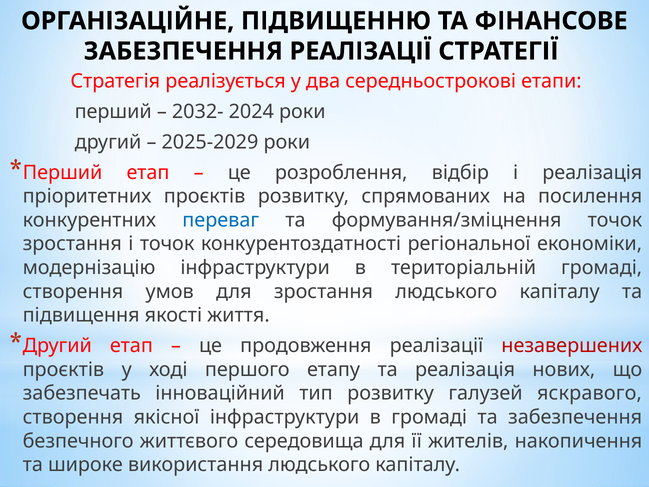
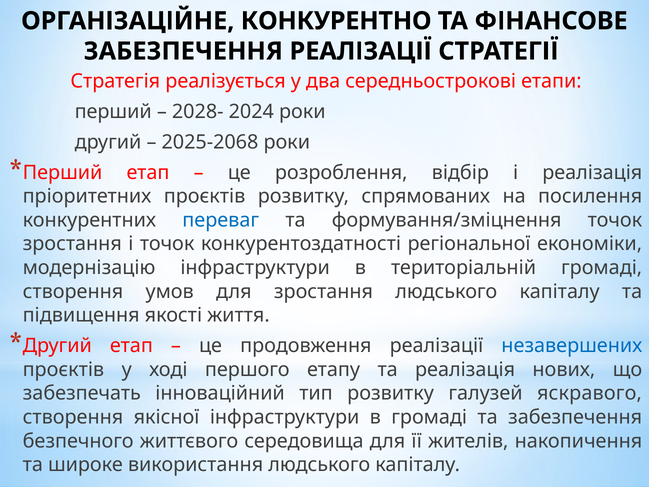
ПІДВИЩЕННЮ: ПІДВИЩЕННЮ -> КОНКУРЕНТНО (336, 21)
2032-: 2032- -> 2028- (198, 111)
2025-2029: 2025-2029 -> 2025-2068 (210, 142)
незавершених colour: red -> blue (572, 346)
